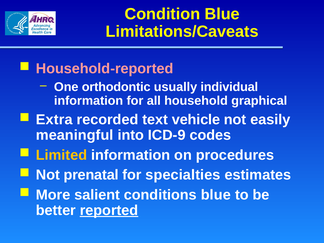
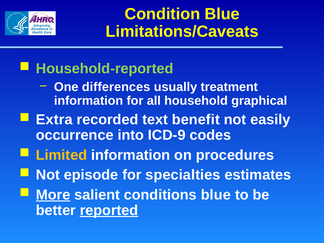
Household-reported colour: pink -> light green (105, 69)
orthodontic: orthodontic -> differences (116, 87)
individual: individual -> treatment (229, 87)
vehicle: vehicle -> benefit (196, 120)
meaningful: meaningful -> occurrence (75, 135)
prenatal: prenatal -> episode (91, 175)
More underline: none -> present (53, 195)
